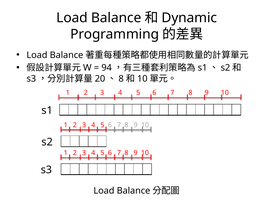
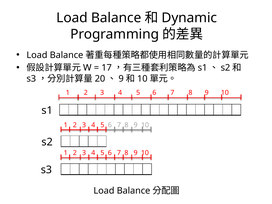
94: 94 -> 17 (107, 68)
8: 8 -> 9 (121, 79)
